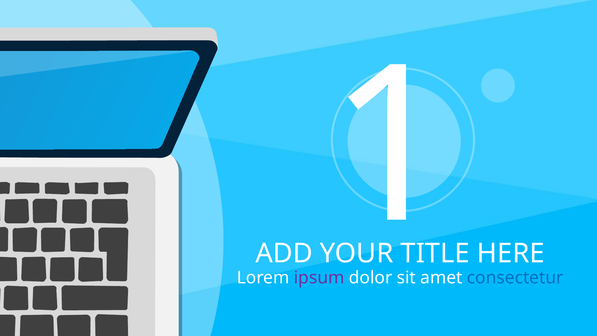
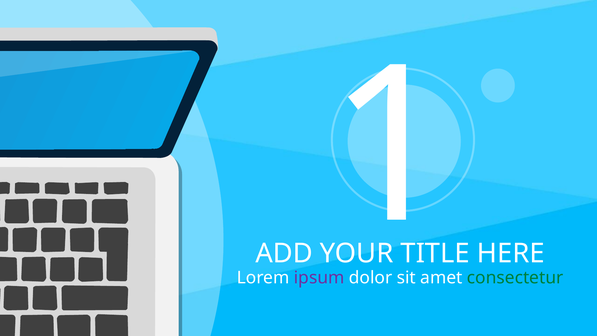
consectetur colour: blue -> green (515, 278)
